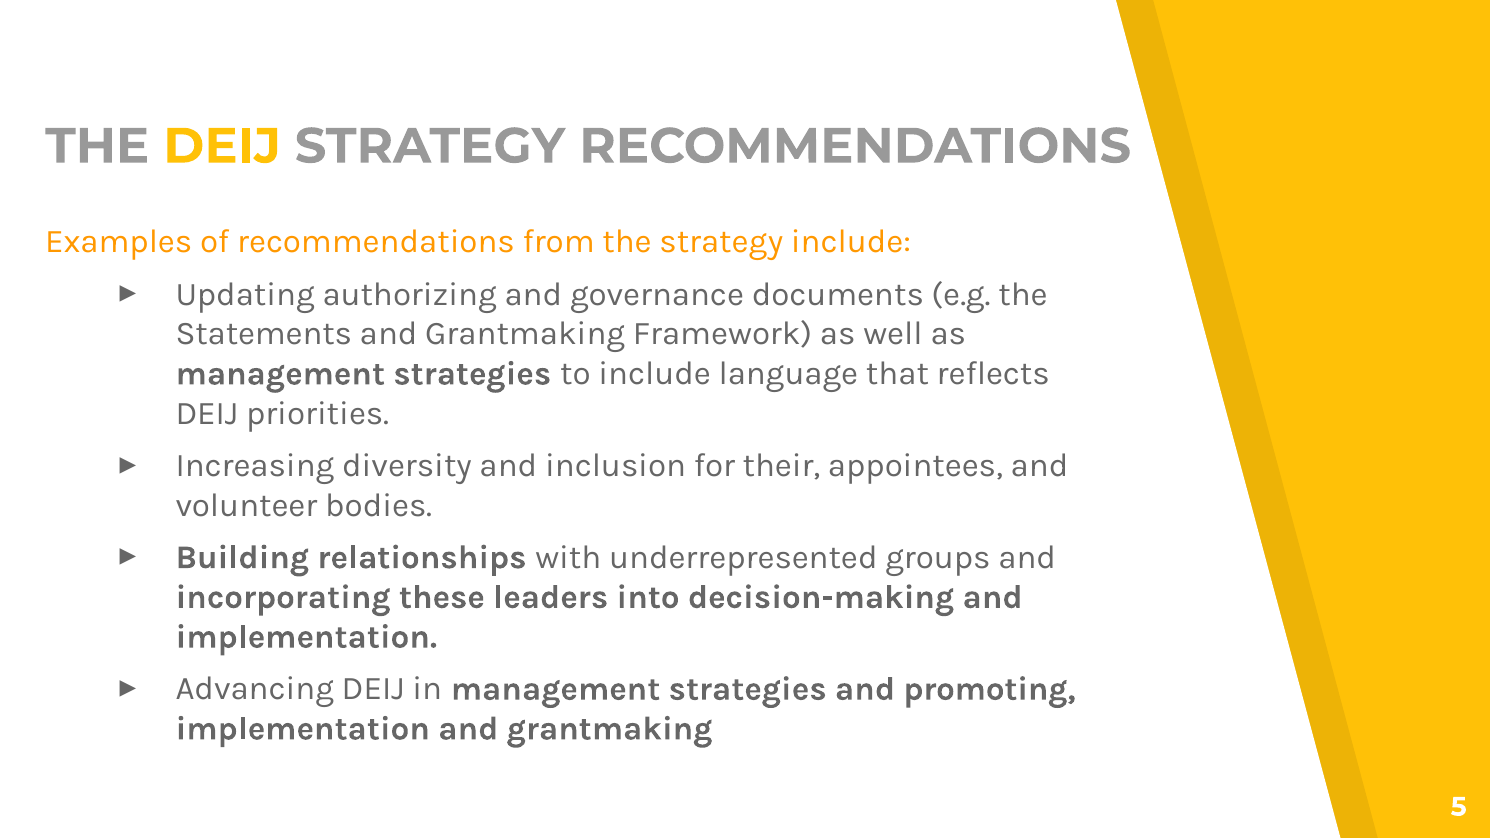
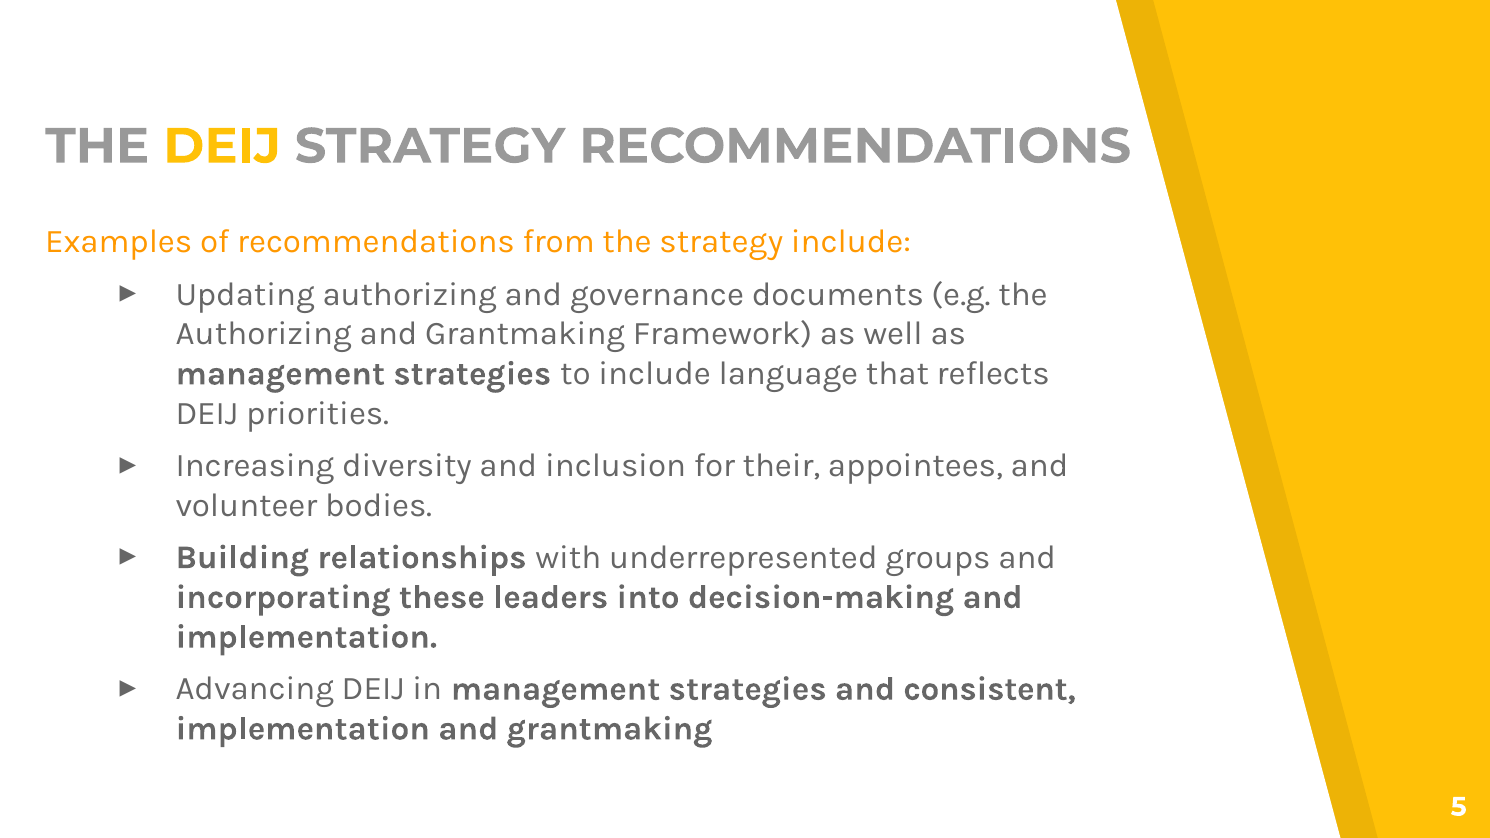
Statements: Statements -> Authorizing (264, 334)
promoting: promoting -> consistent (990, 689)
